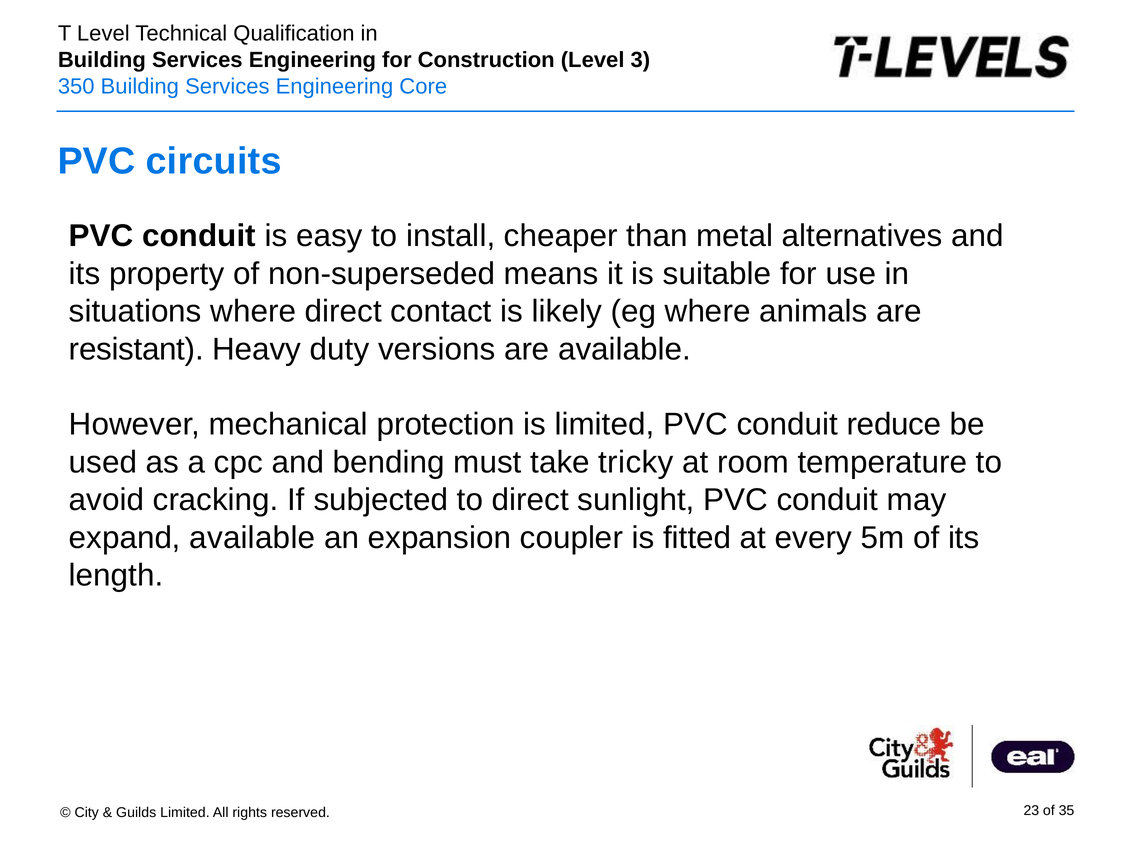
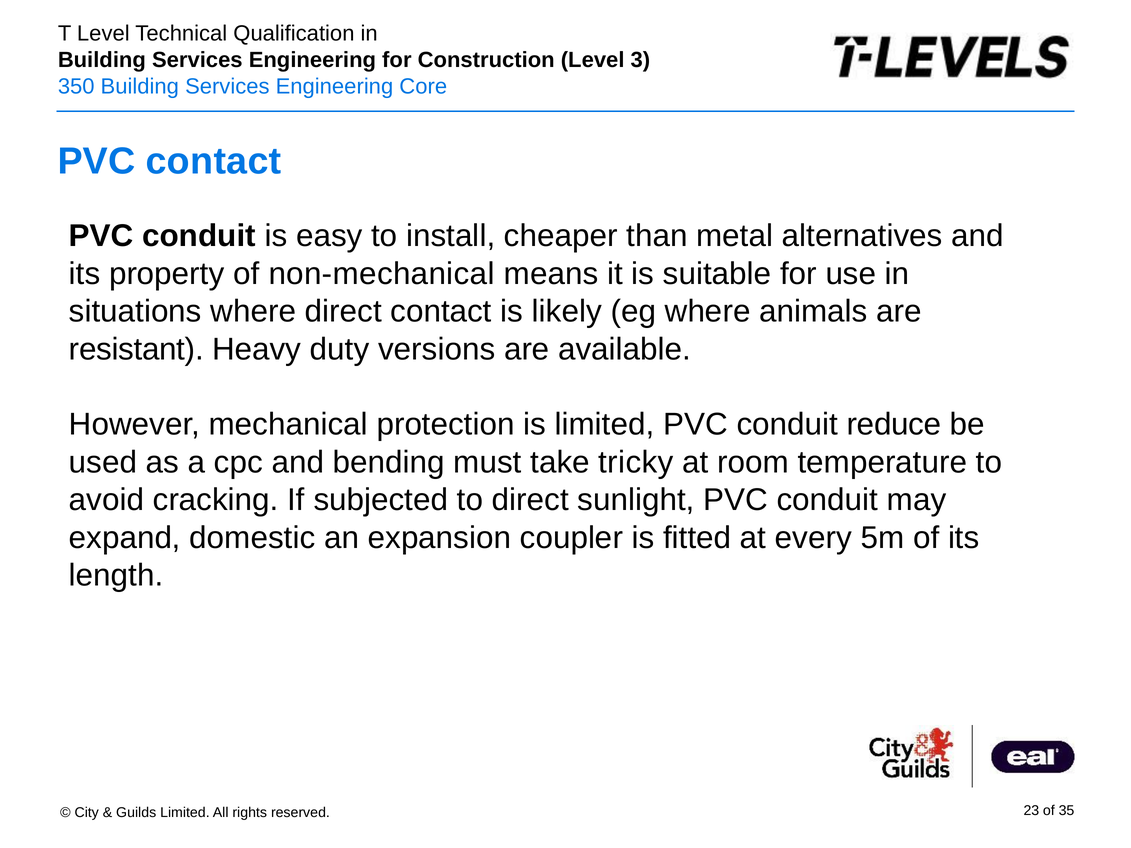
PVC circuits: circuits -> contact (214, 161)
non-superseded: non-superseded -> non-mechanical (382, 274)
expand available: available -> domestic (252, 538)
